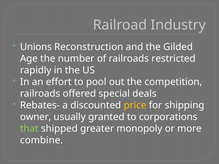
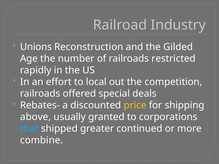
pool: pool -> local (96, 82)
owner: owner -> above (36, 117)
that colour: light green -> light blue (29, 129)
monopoly: monopoly -> continued (139, 129)
